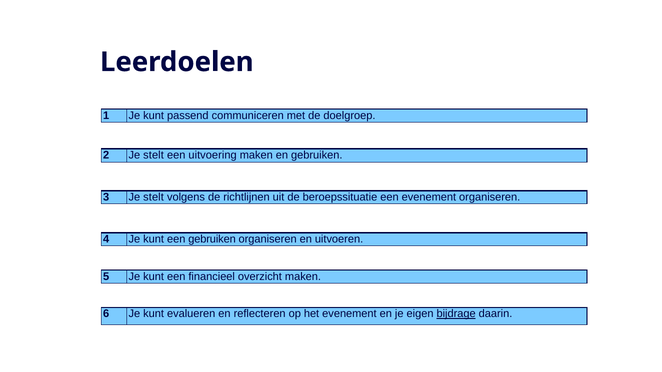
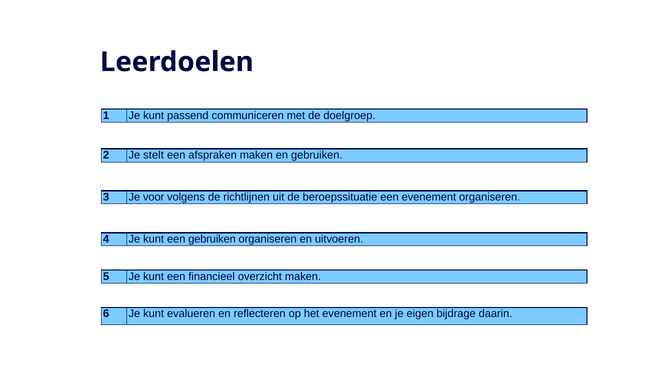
uitvoering: uitvoering -> afspraken (213, 155)
3 Je stelt: stelt -> voor (154, 197)
bijdrage underline: present -> none (456, 314)
